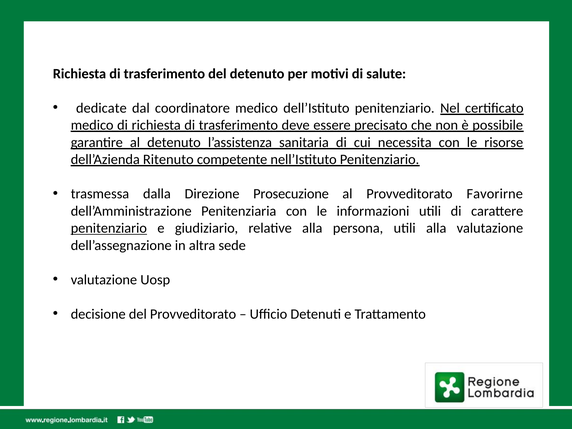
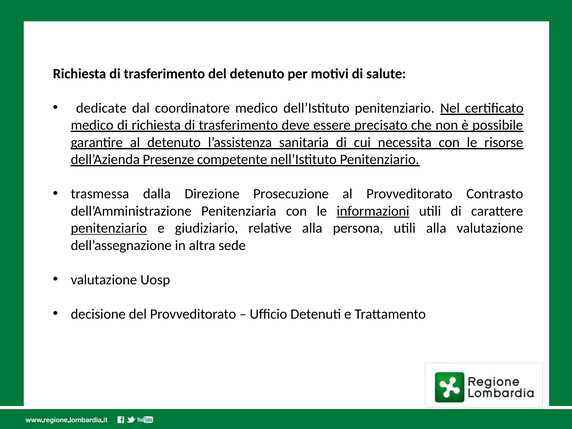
Ritenuto: Ritenuto -> Presenze (168, 160)
Favorirne: Favorirne -> Contrasto (495, 194)
informazioni underline: none -> present (373, 211)
